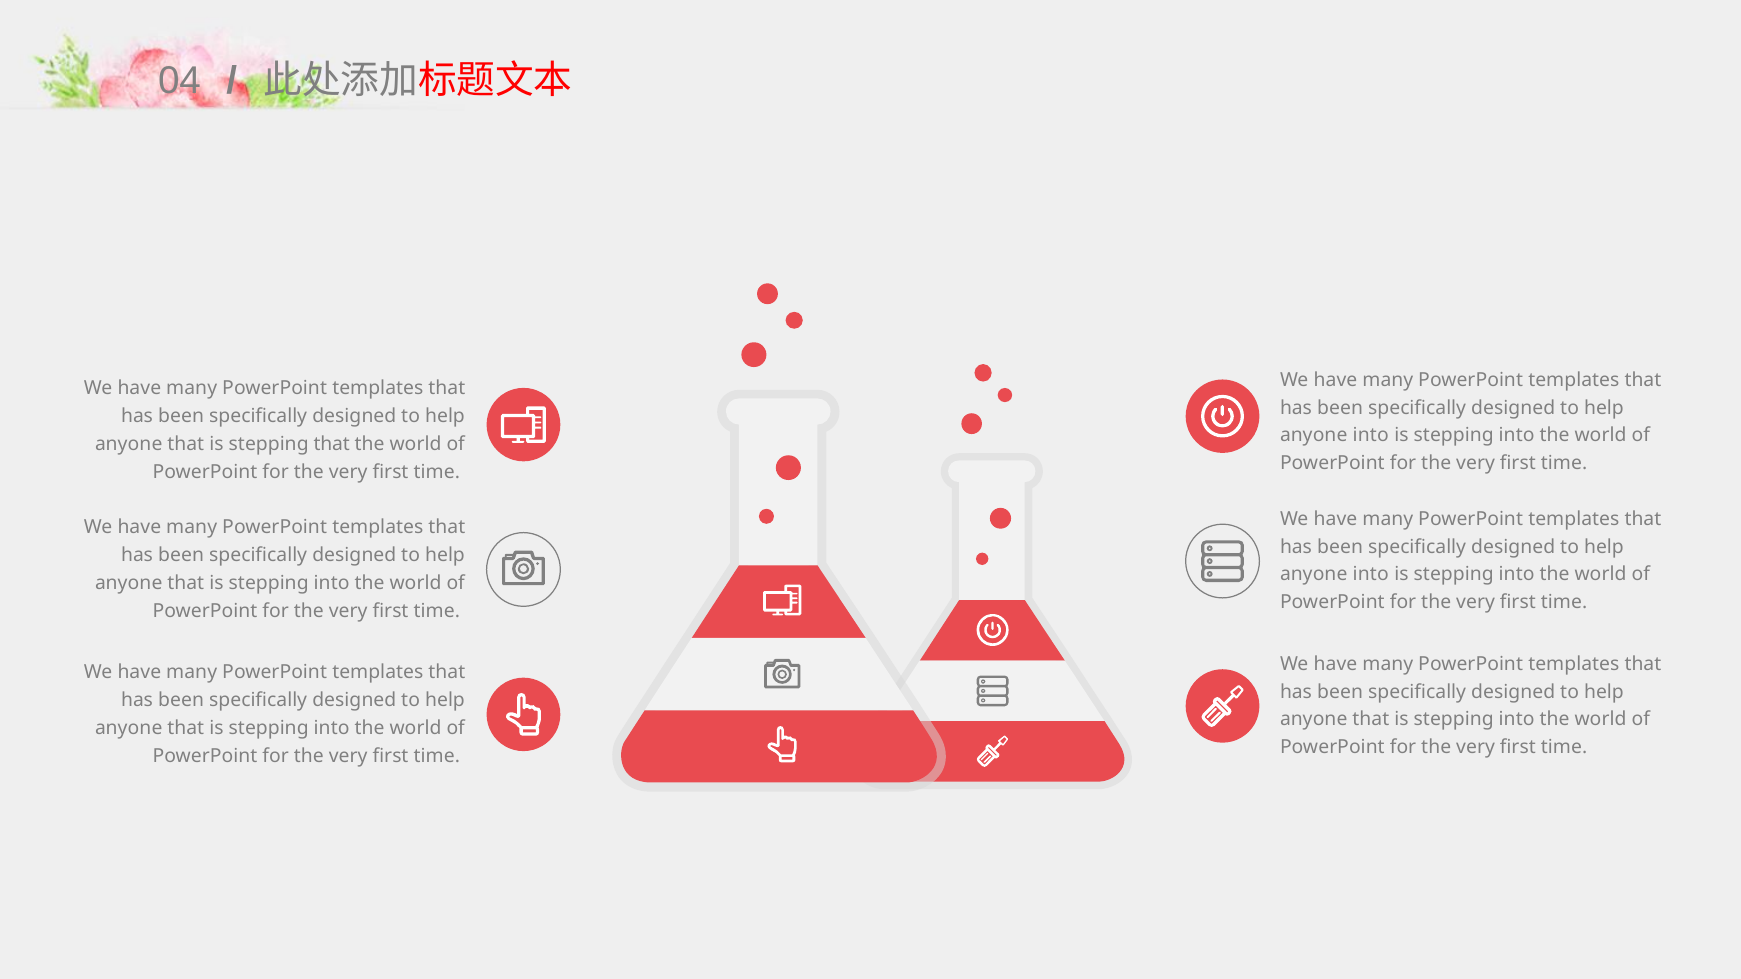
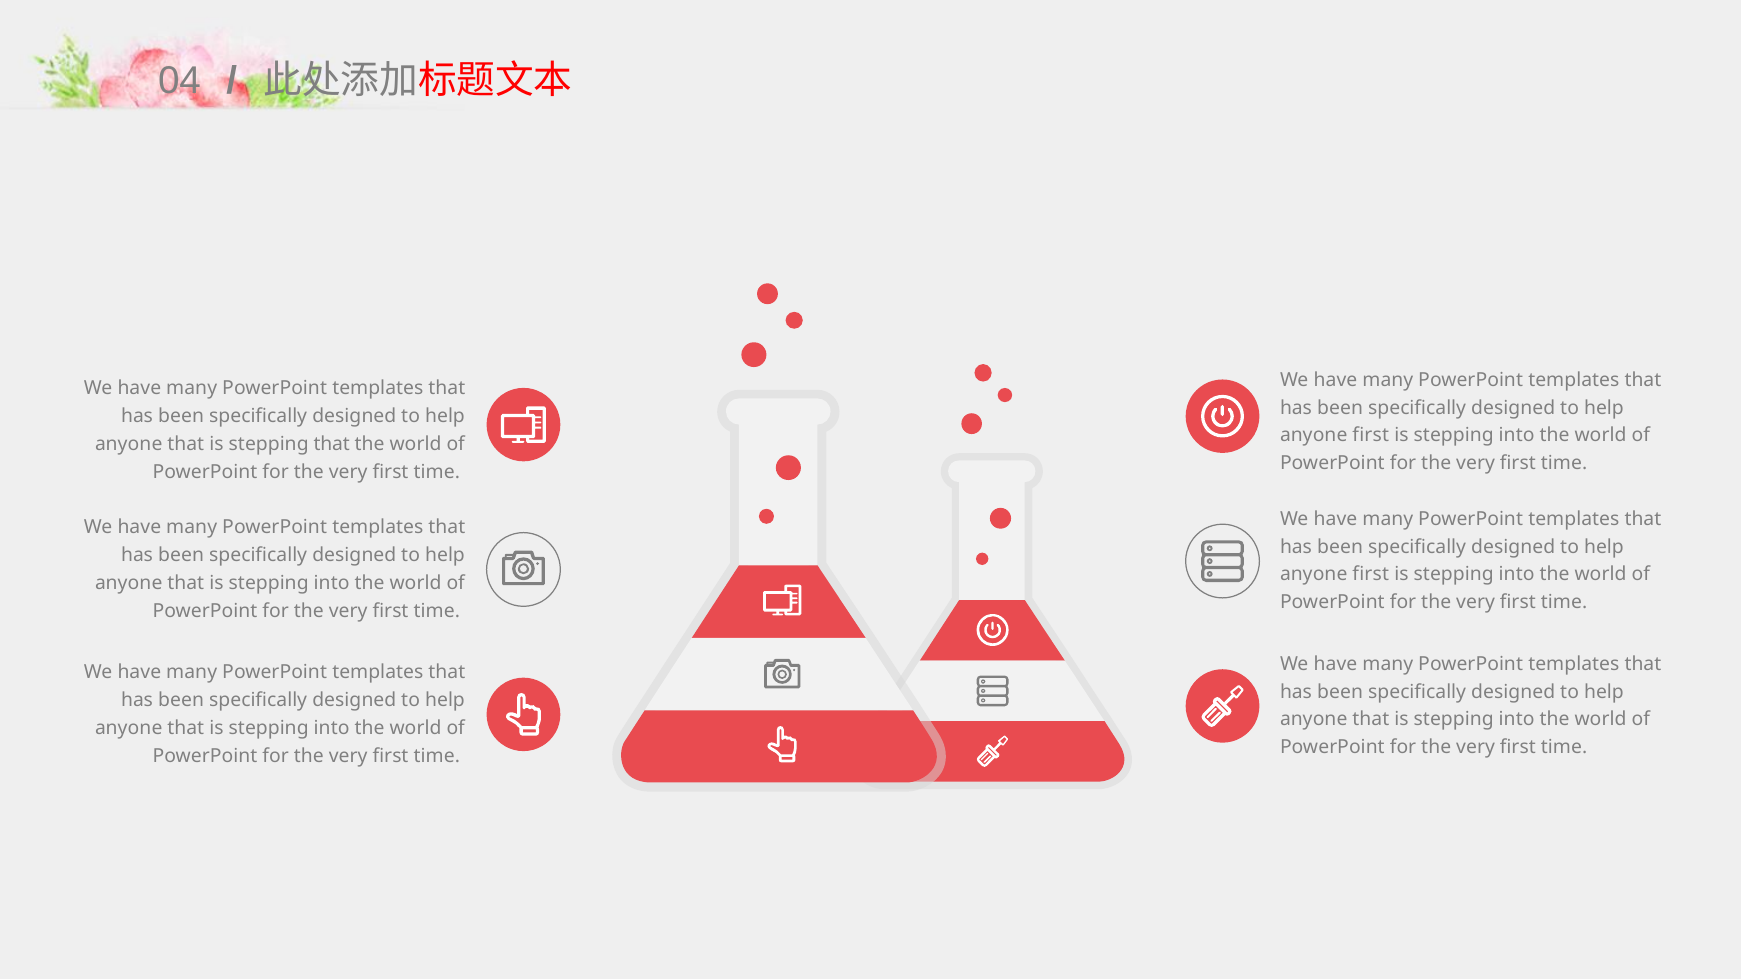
into: into -> first (1371, 436)
into: into -> first (1371, 575)
